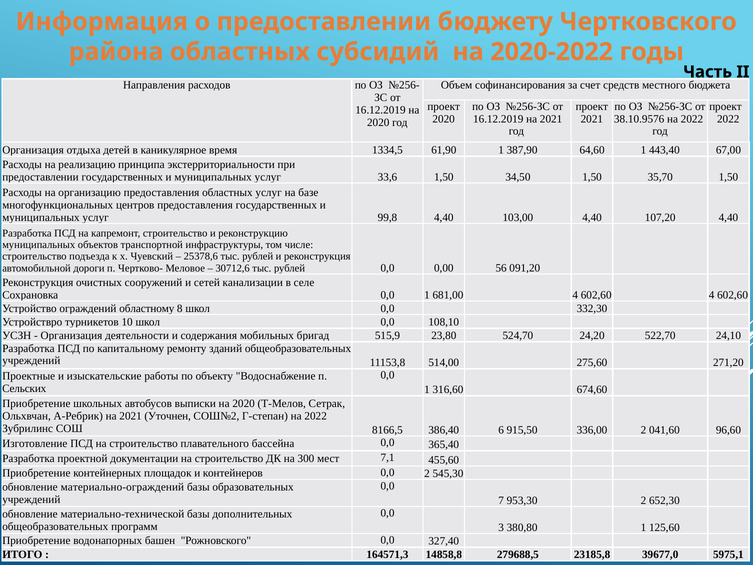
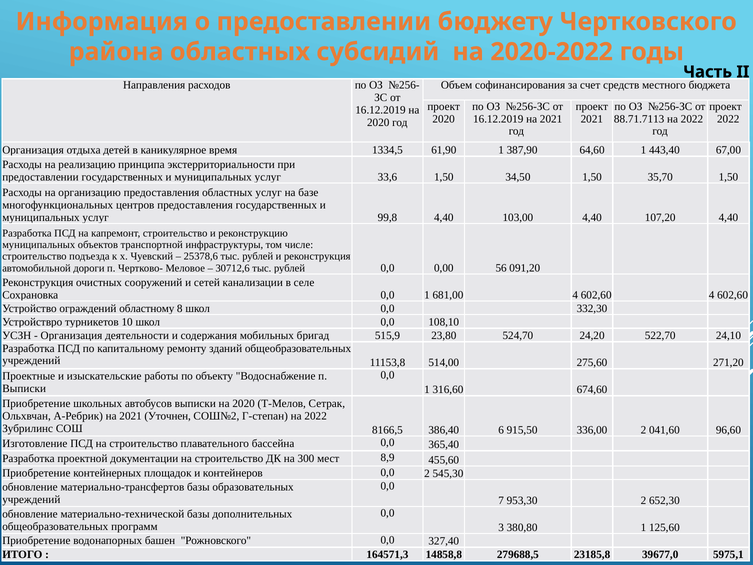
38.10.9576: 38.10.9576 -> 88.71.7113 (639, 119)
Сельских: Сельских -> Выписки (24, 389)
7,1: 7,1 -> 8,9 (388, 457)
материально-ограждений: материально-ограждений -> материально-трансфертов (122, 487)
